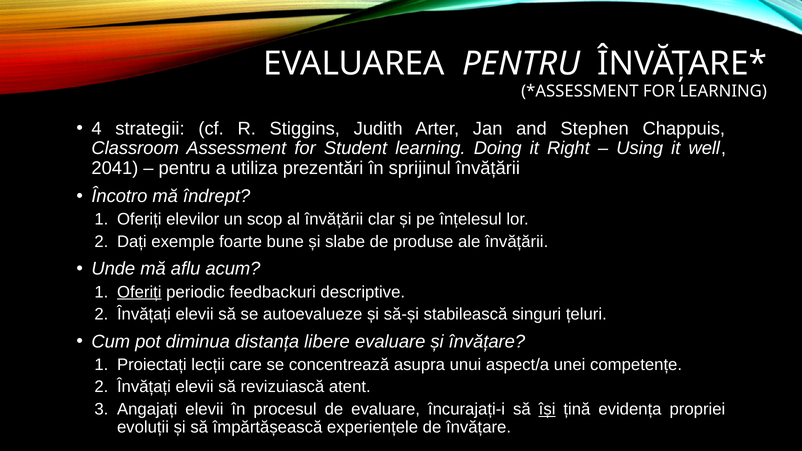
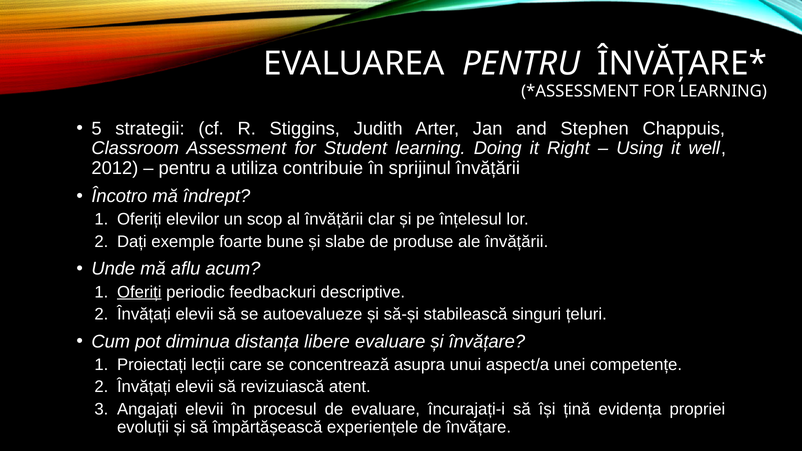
4: 4 -> 5 (97, 128)
2041: 2041 -> 2012 (115, 168)
prezentări: prezentări -> contribuie (323, 168)
își underline: present -> none (547, 409)
